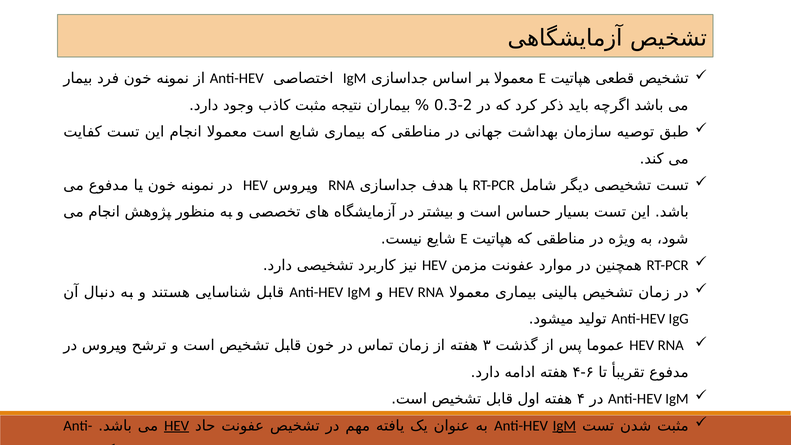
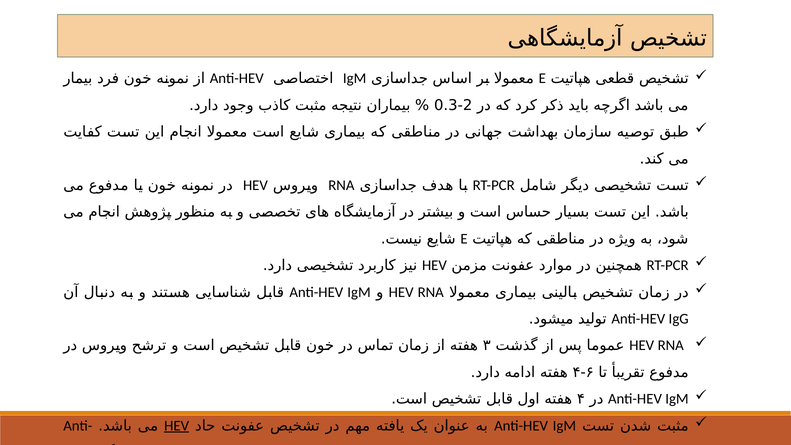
IgM underline: present -> none (564, 426)
